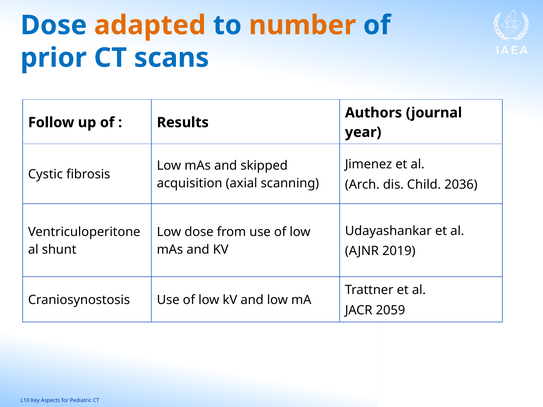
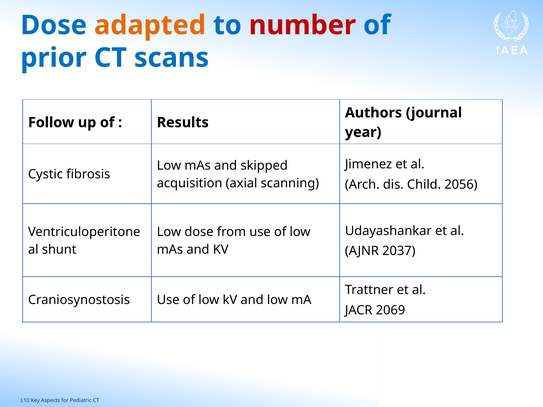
number colour: orange -> red (302, 25)
2036: 2036 -> 2056 (461, 185)
2019: 2019 -> 2037 (399, 251)
2059: 2059 -> 2069 (391, 310)
